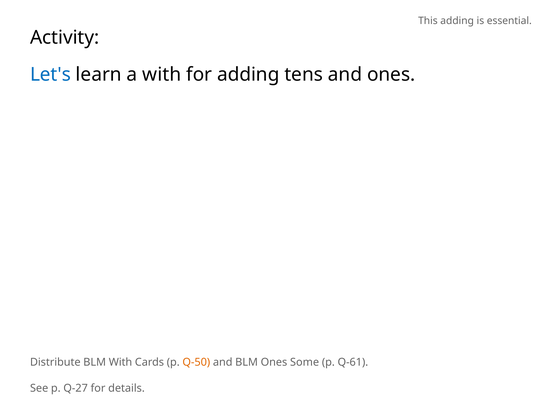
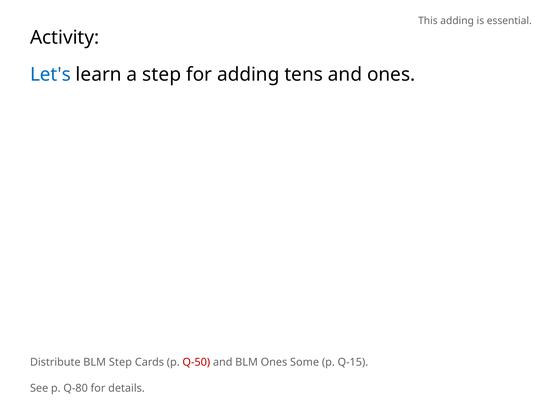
a with: with -> step (162, 74)
BLM With: With -> Step (120, 362)
Q-50 colour: orange -> red (196, 362)
Q-61: Q-61 -> Q-15 (353, 362)
Q-27: Q-27 -> Q-80 (76, 388)
